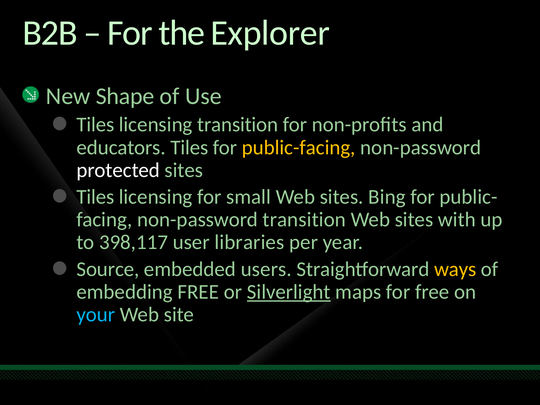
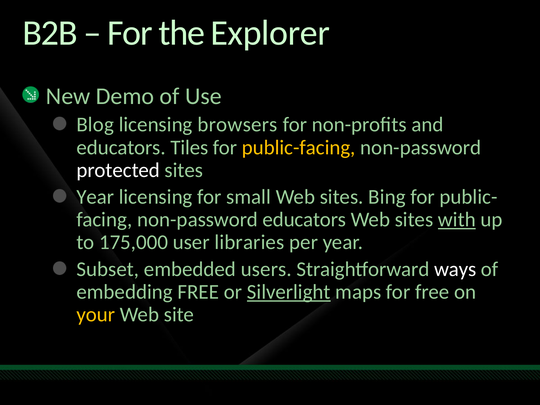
Shape: Shape -> Demo (125, 96)
Tiles: Tiles -> Blog (95, 125)
licensing transition: transition -> browsers (238, 125)
Tiles: Tiles -> Year (95, 197)
non-password transition: transition -> educators (304, 220)
with underline: none -> present (457, 220)
398,117: 398,117 -> 175,000 (134, 242)
Source: Source -> Subset (108, 269)
ways colour: yellow -> white (455, 269)
your colour: light blue -> yellow (96, 315)
